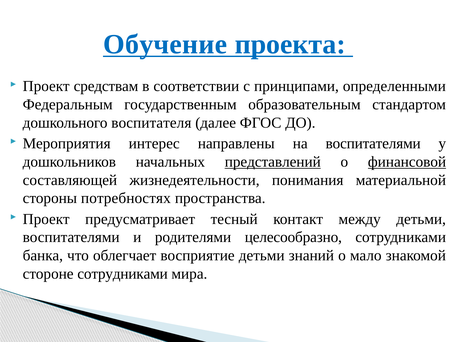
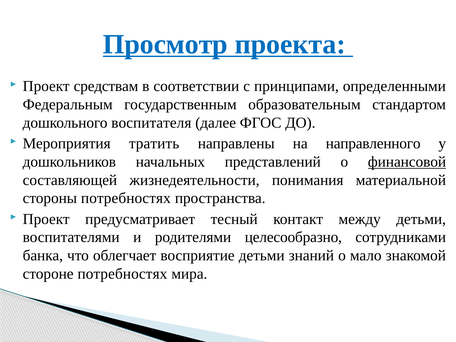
Обучение: Обучение -> Просмотр (165, 44)
интерес: интерес -> тратить (154, 144)
на воспитателями: воспитателями -> направленного (373, 144)
представлений underline: present -> none (273, 162)
стороне сотрудниками: сотрудниками -> потребностях (122, 274)
